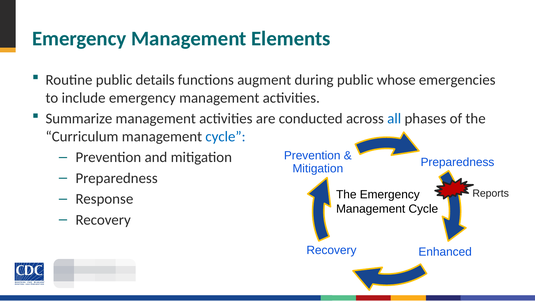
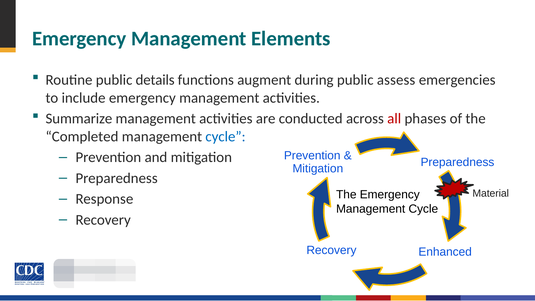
whose: whose -> assess (396, 80)
all colour: blue -> red (394, 119)
Curriculum: Curriculum -> Completed (82, 137)
Reports: Reports -> Material (491, 193)
